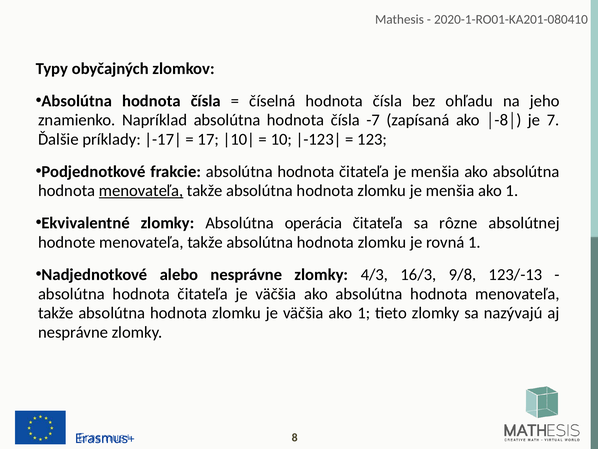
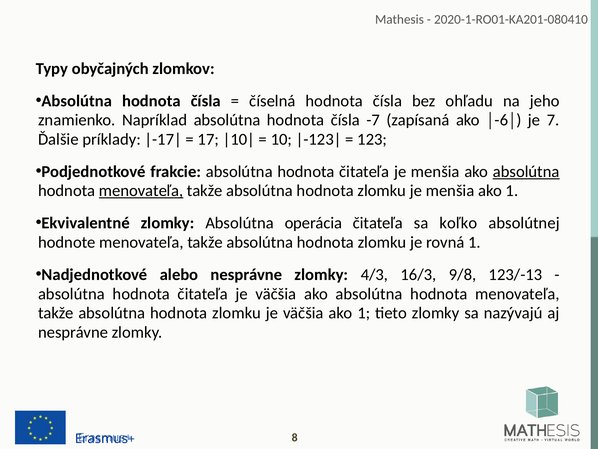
│-8│: │-8│ -> │-6│ (504, 120)
absolútna underline: none -> present (526, 171)
rôzne: rôzne -> koľko (458, 223)
